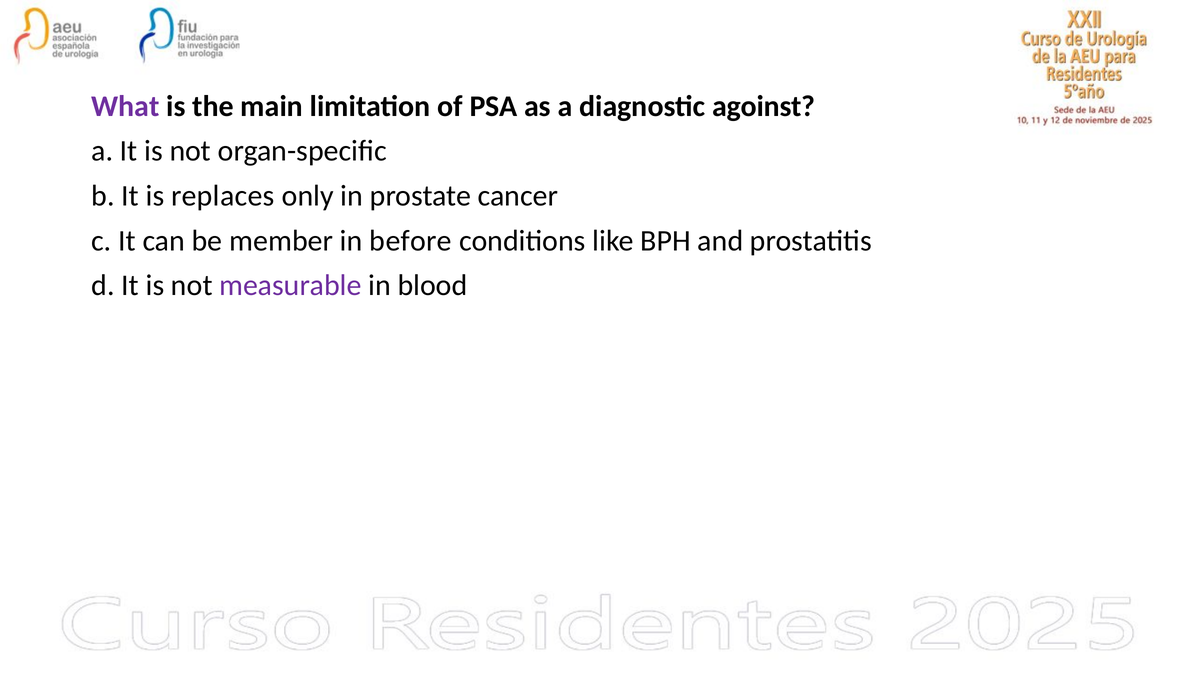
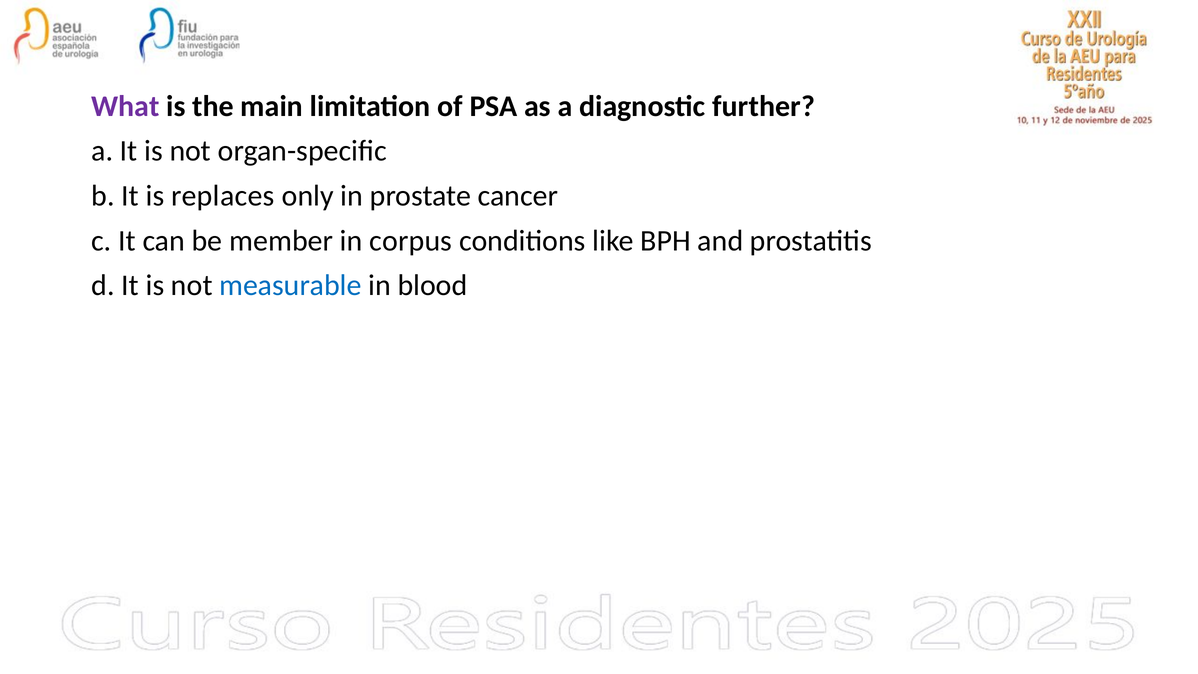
agoinst: agoinst -> further (764, 106)
before: before -> corpus (411, 241)
measurable colour: purple -> blue (290, 285)
